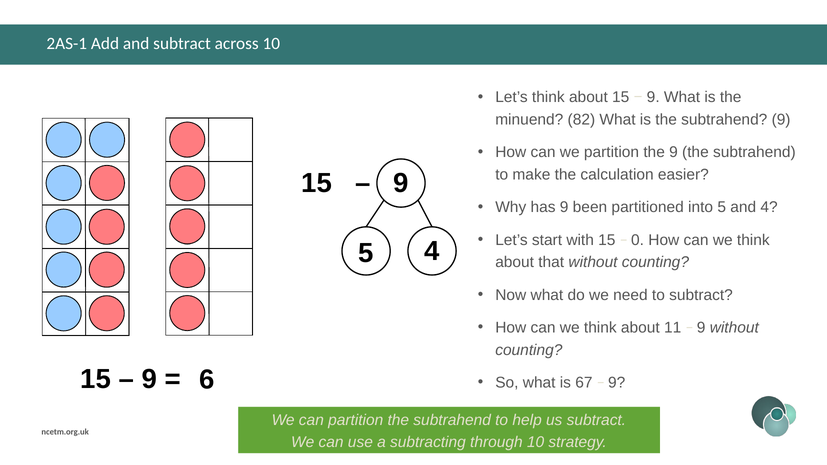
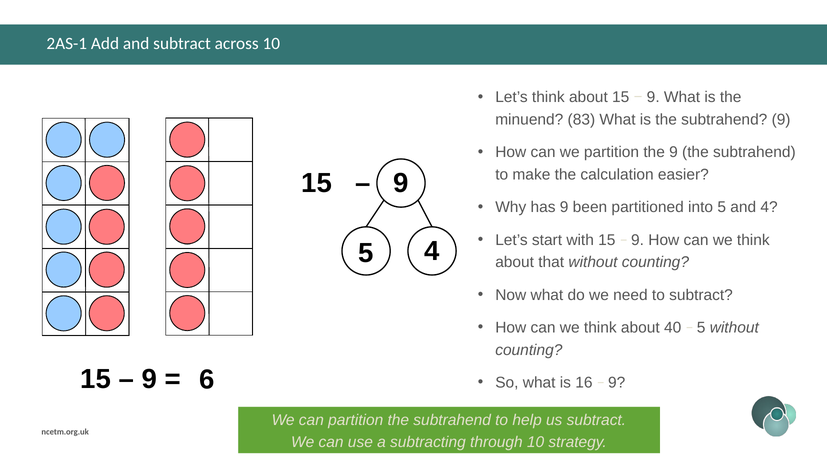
82: 82 -> 83 (581, 120)
0: 0 -> 9 (638, 240)
11: 11 -> 40 (673, 328)
9: 9 -> 5 (701, 328)
67: 67 -> 16 (584, 383)
